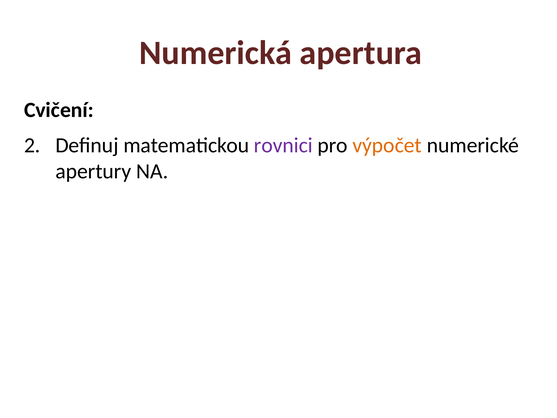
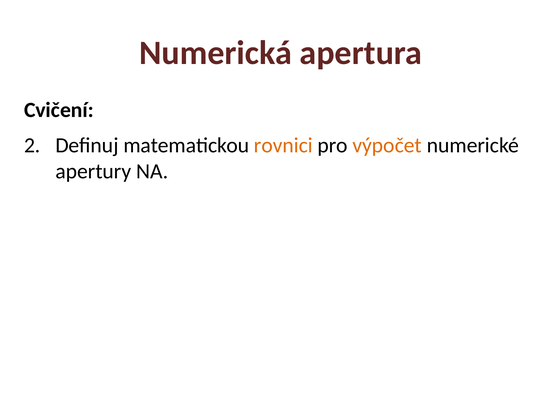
rovnici colour: purple -> orange (283, 145)
